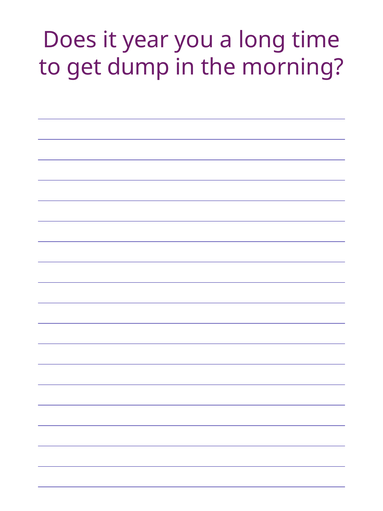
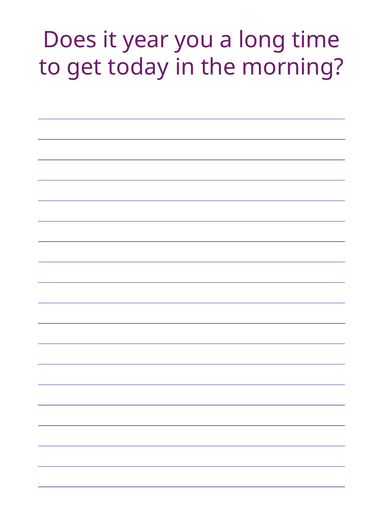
dump: dump -> today (138, 67)
